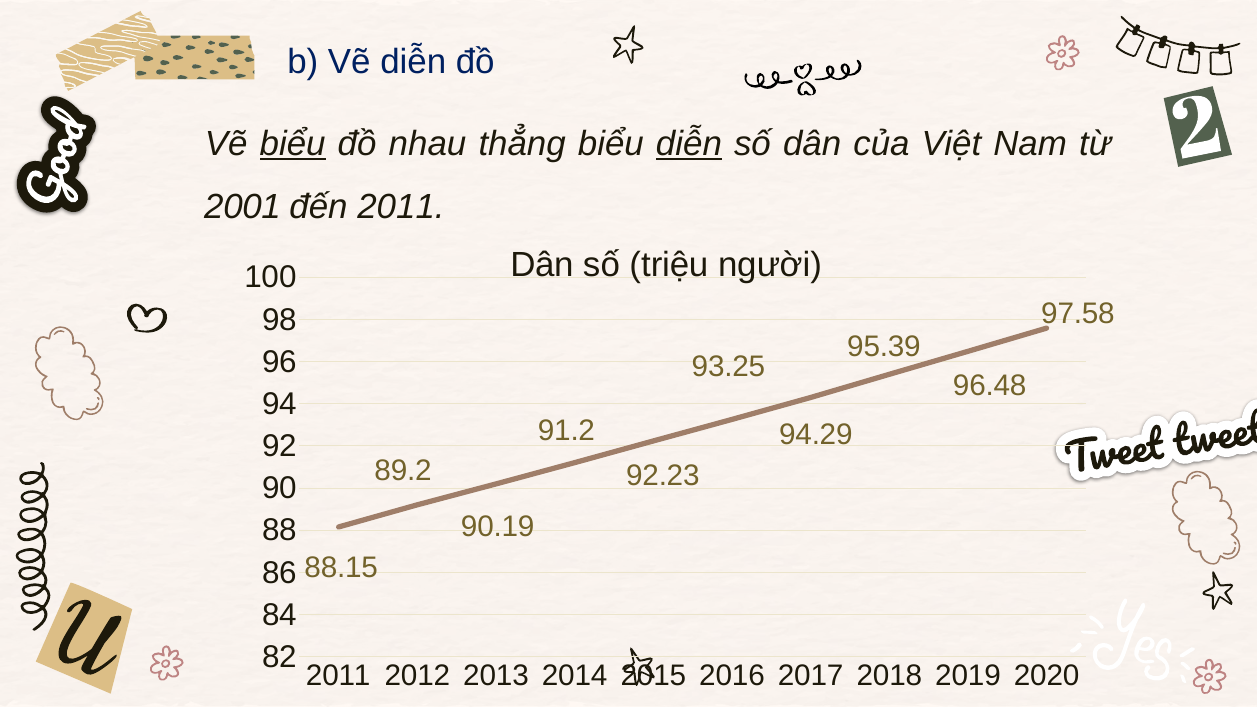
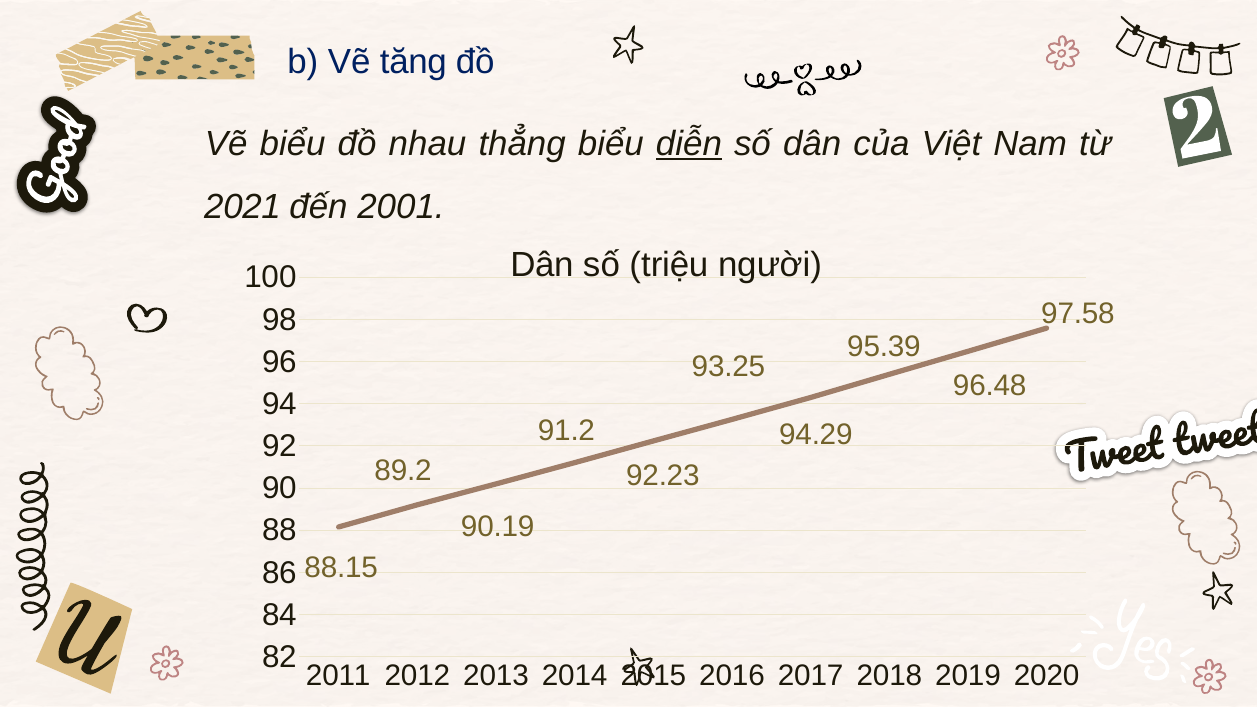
Vẽ diễn: diễn -> tăng (413, 62)
biểu underline: present -> none (293, 144)
2001: 2001 -> 2021 (242, 207)
đến 2011: 2011 -> 2001 (401, 207)
